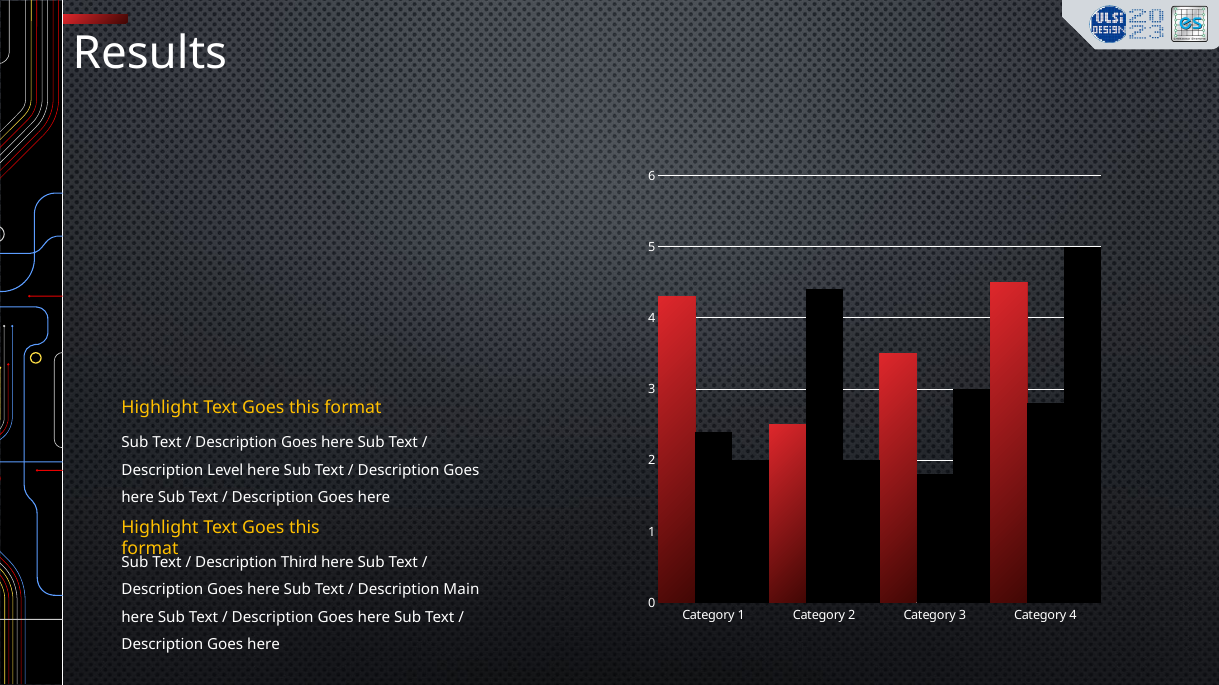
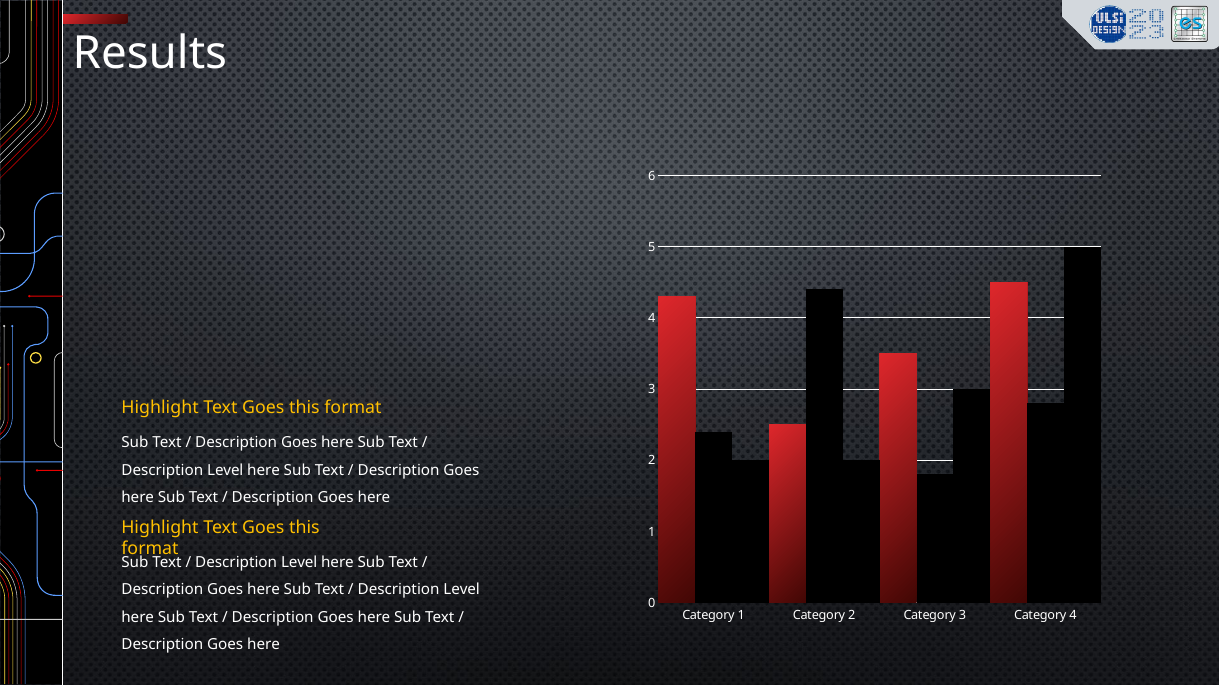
Third: Third -> Level (299, 563)
Main: Main -> Level (462, 591)
